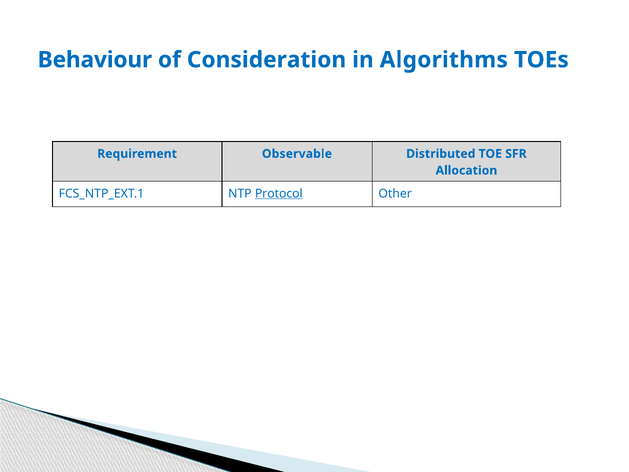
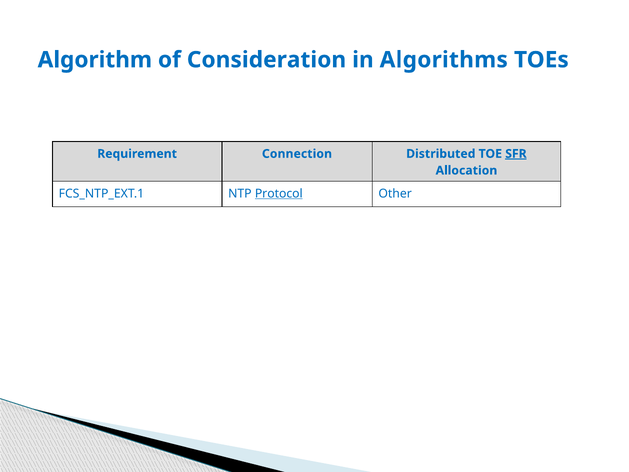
Behaviour: Behaviour -> Algorithm (95, 60)
Observable: Observable -> Connection (297, 154)
SFR underline: none -> present (516, 154)
